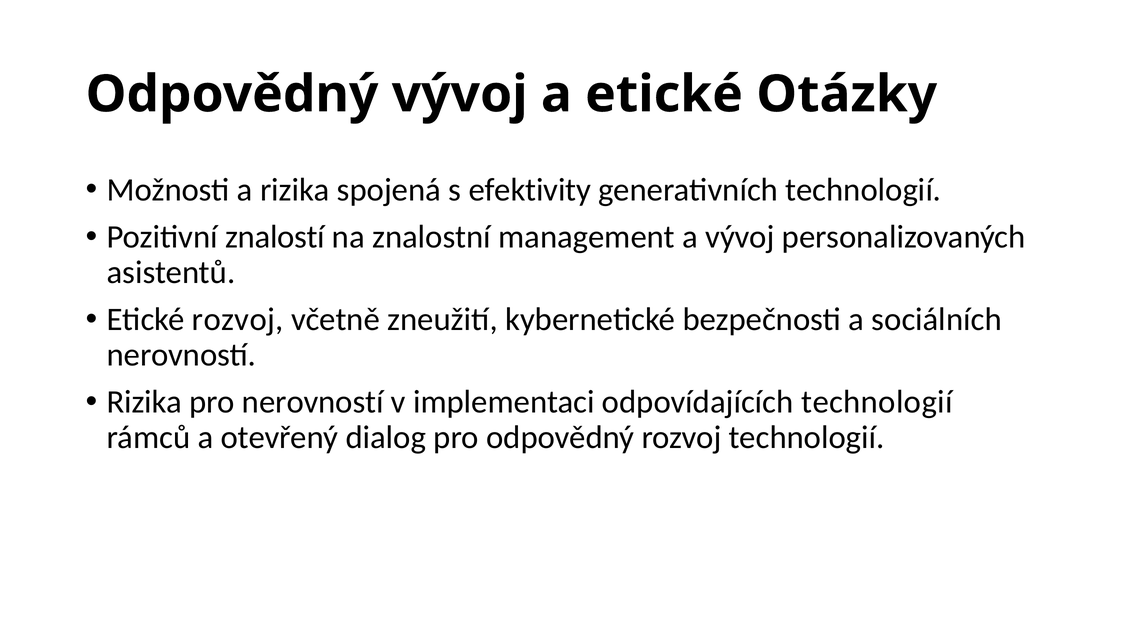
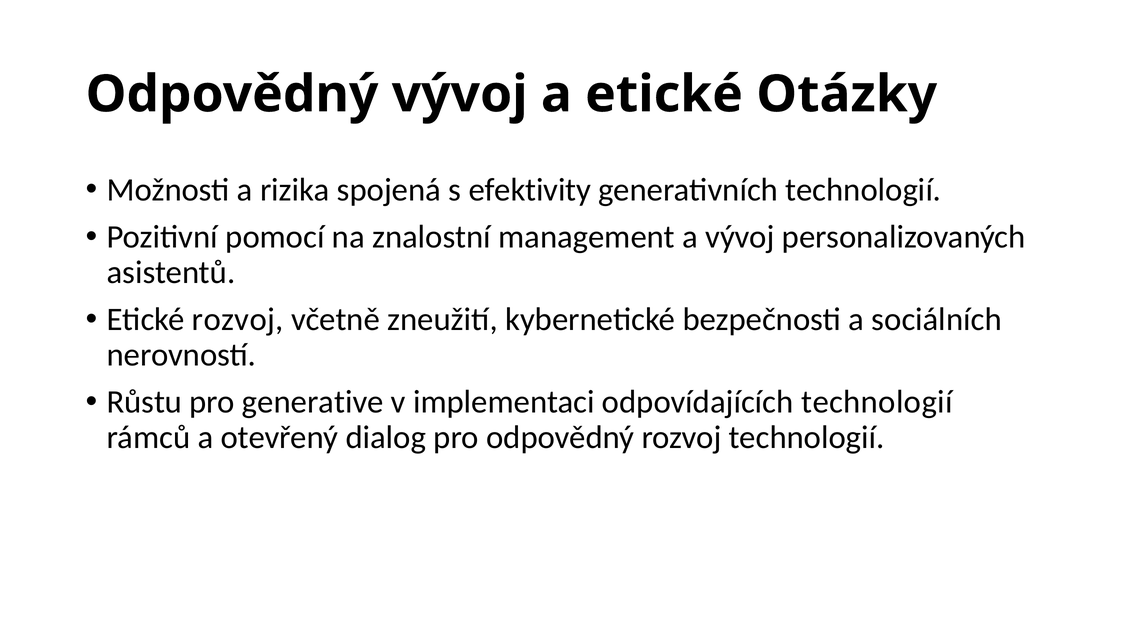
znalostí: znalostí -> pomocí (275, 237)
Rizika: Rizika -> Růstu (144, 402)
pro nerovností: nerovností -> generative (313, 402)
